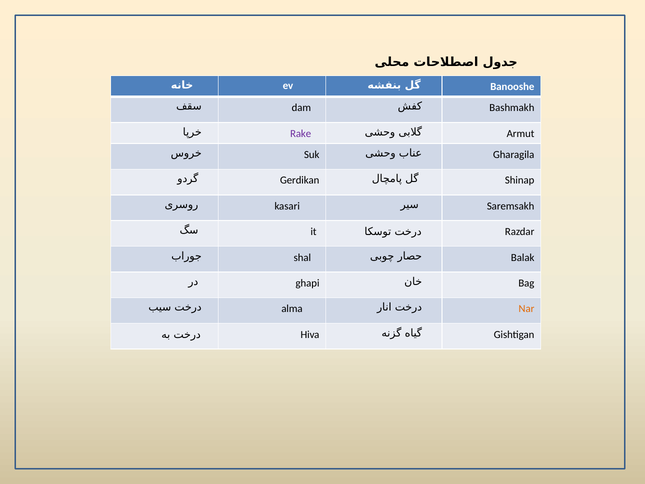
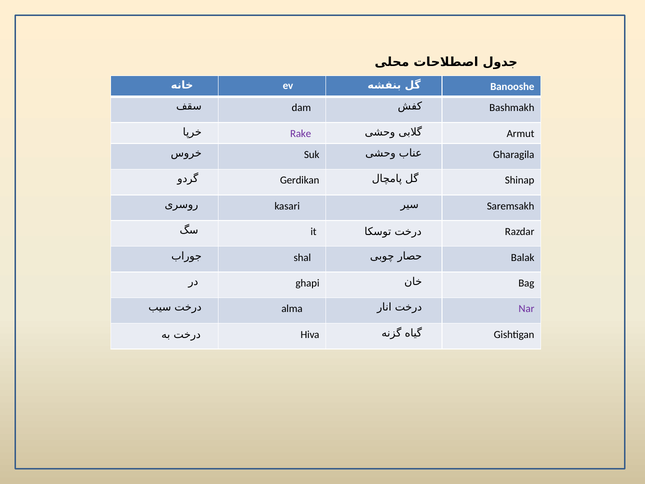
Nar colour: orange -> purple (527, 309)
